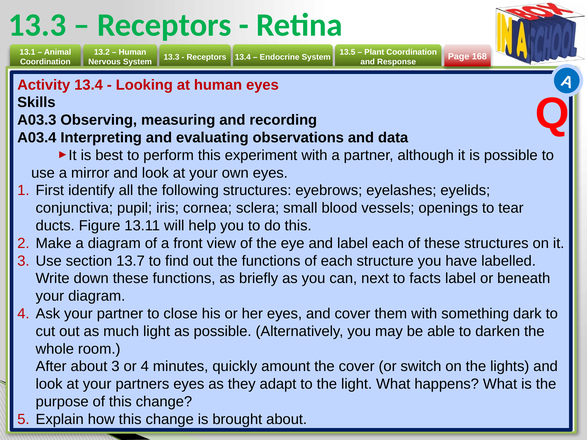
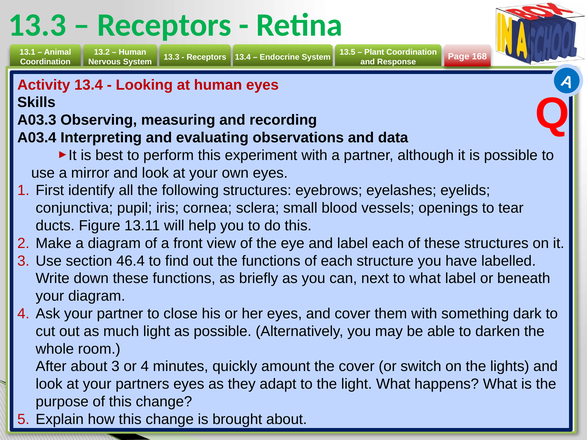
13.7: 13.7 -> 46.4 (131, 261)
to facts: facts -> what (425, 279)
